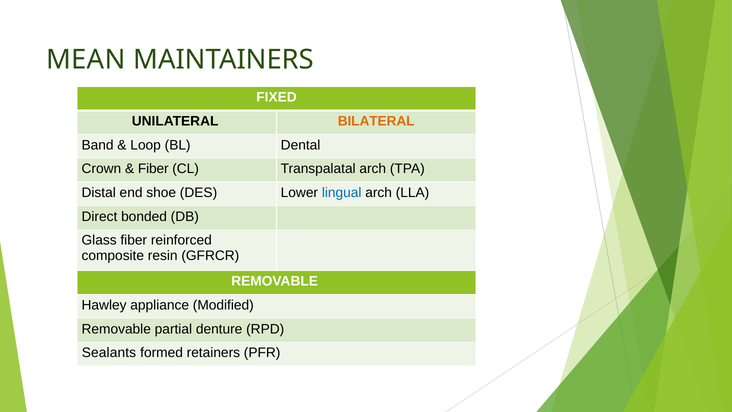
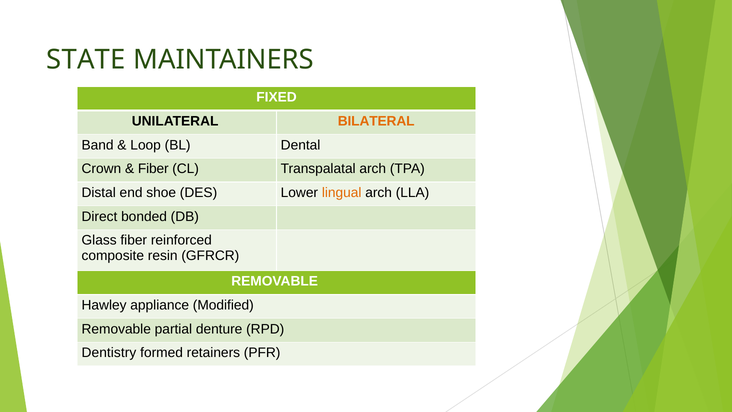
MEAN: MEAN -> STATE (86, 60)
lingual colour: blue -> orange (342, 193)
Sealants: Sealants -> Dentistry (109, 353)
